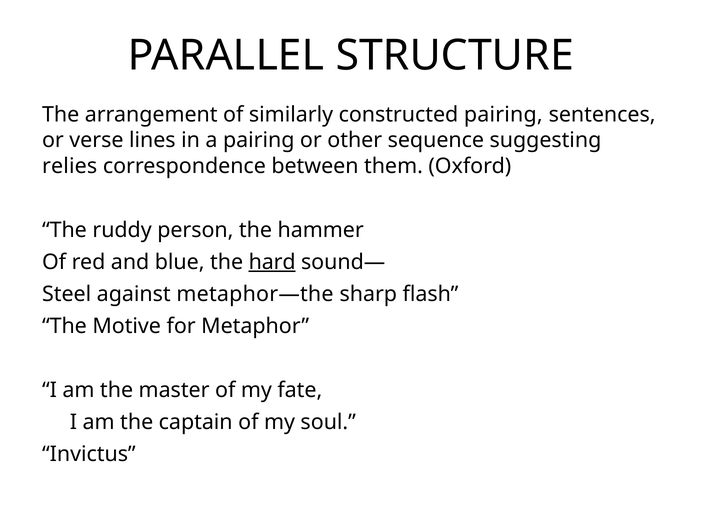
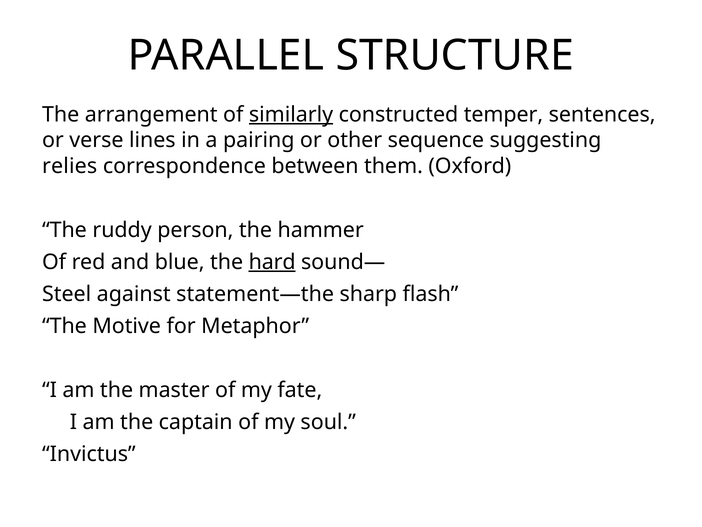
similarly underline: none -> present (291, 114)
constructed pairing: pairing -> temper (503, 114)
metaphor—the: metaphor—the -> statement—the (255, 294)
